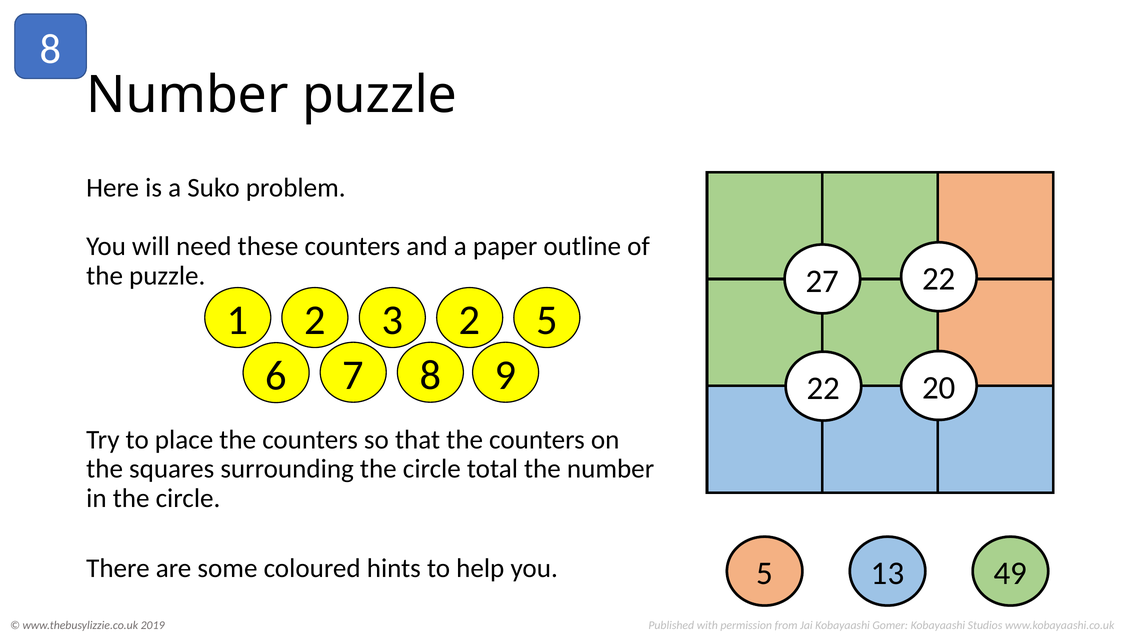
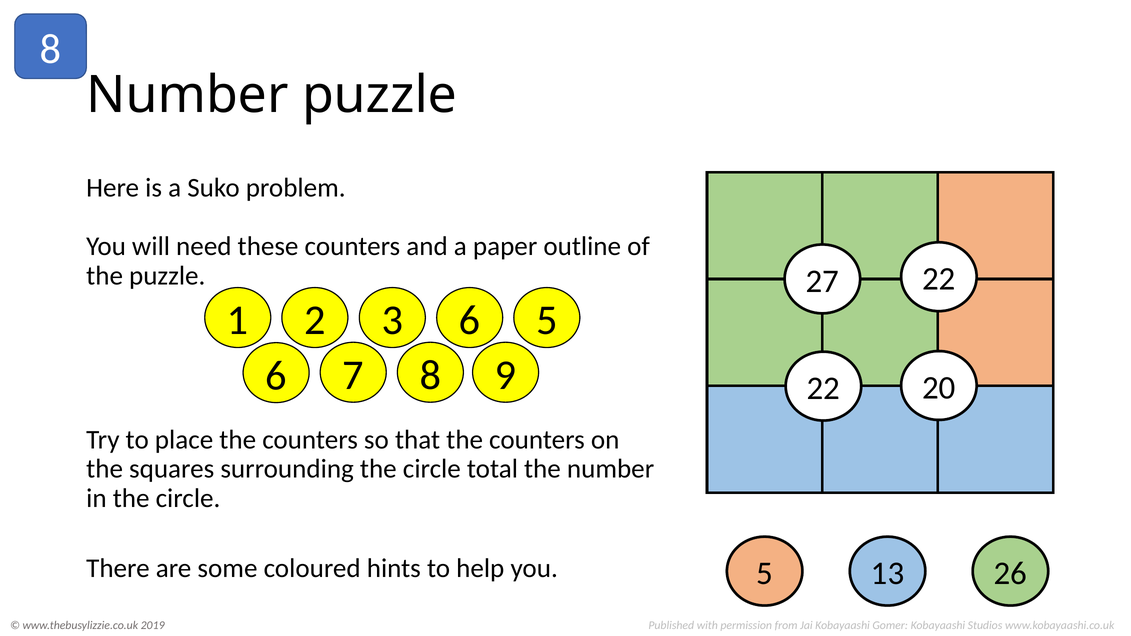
1 2: 2 -> 6 (470, 321)
49: 49 -> 26 (1010, 574)
